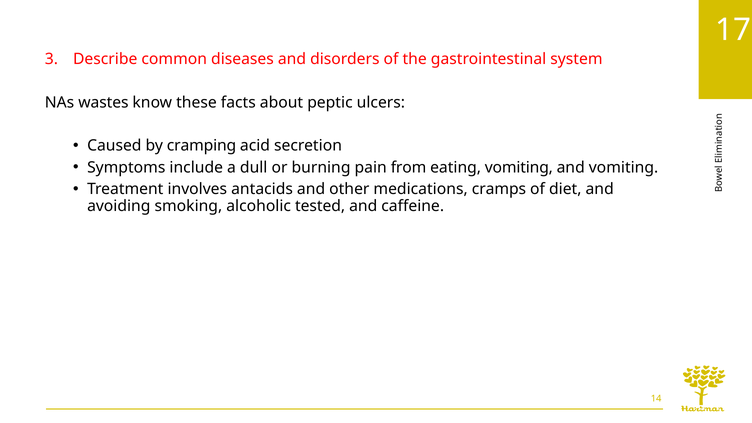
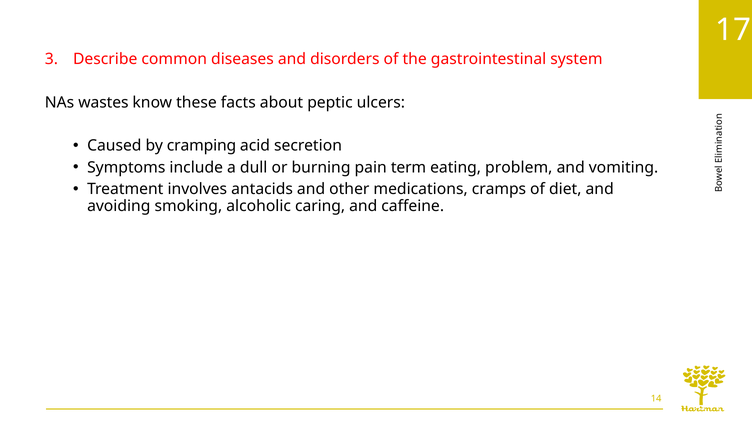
from: from -> term (409, 167)
eating vomiting: vomiting -> problem (519, 167)
tested: tested -> caring (320, 206)
